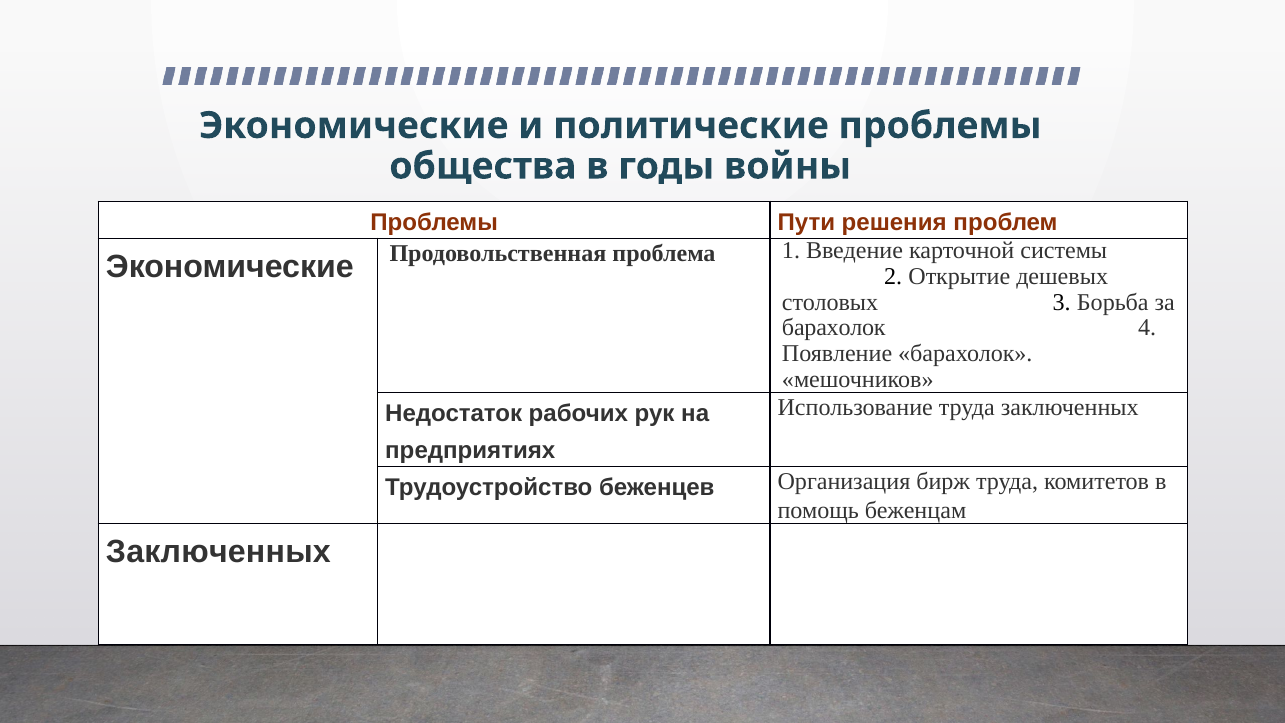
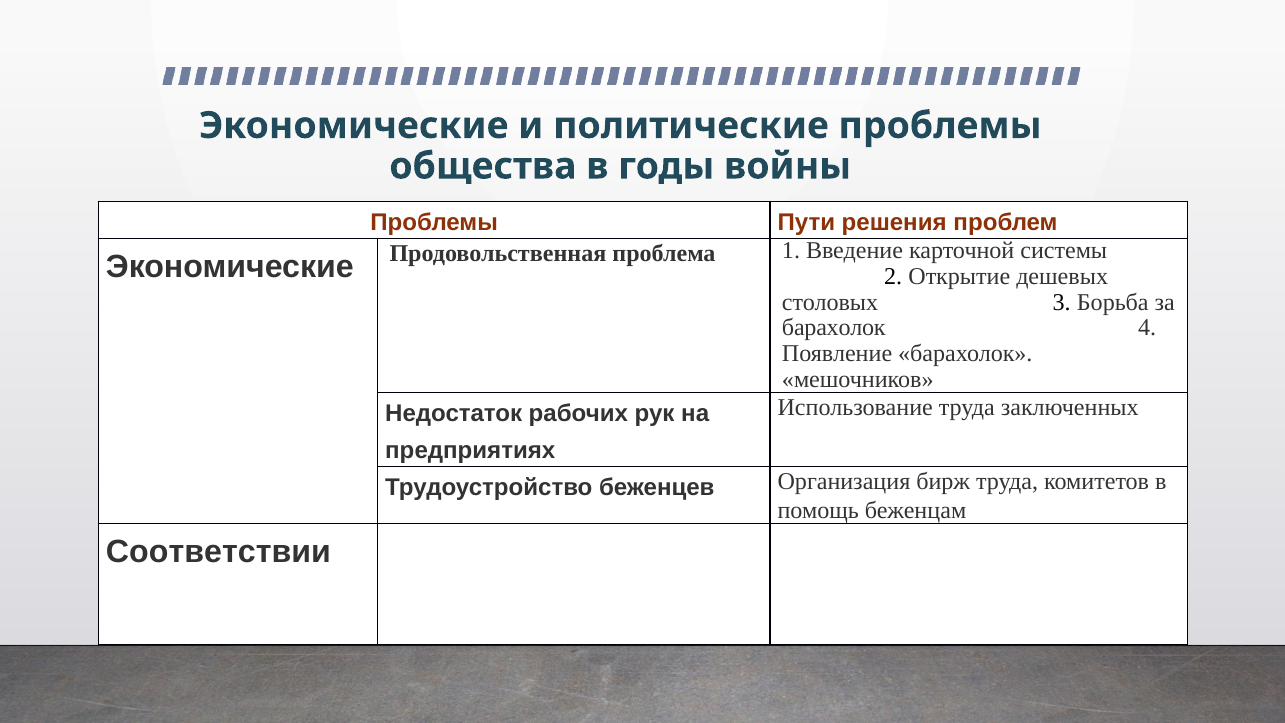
Заключенных: Заключенных -> Соответствии (218, 552)
